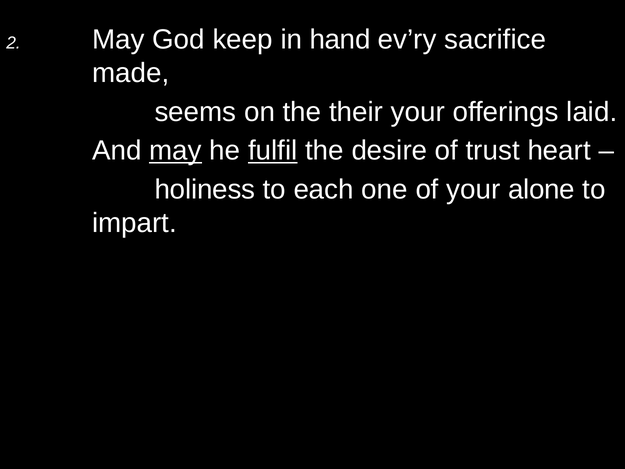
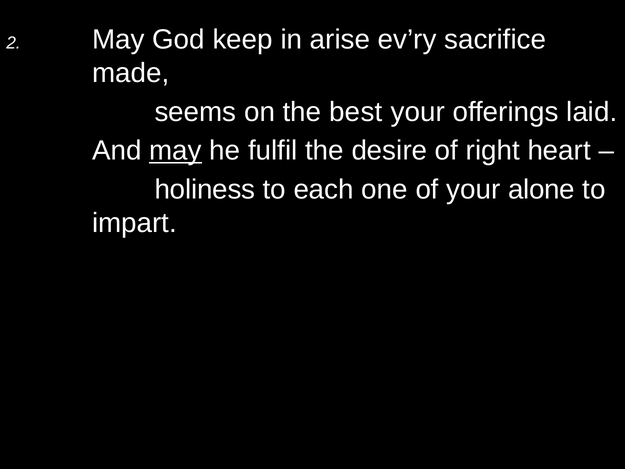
hand: hand -> arise (340, 40)
their: their -> best (356, 112)
fulfil underline: present -> none (273, 151)
trust: trust -> right (493, 151)
